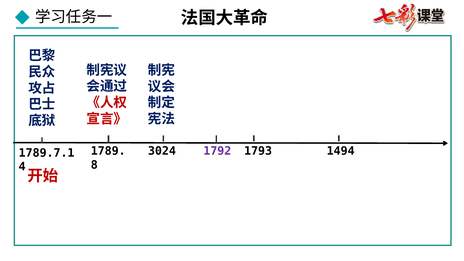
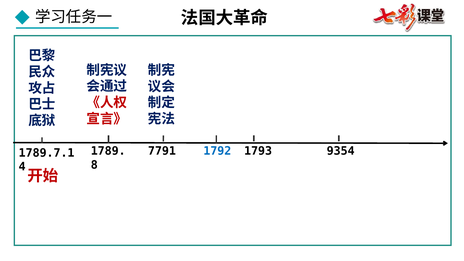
3024: 3024 -> 7791 (162, 151)
1792 colour: purple -> blue (217, 151)
1494: 1494 -> 9354 (341, 151)
